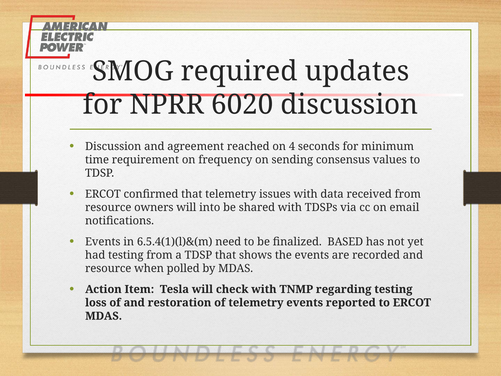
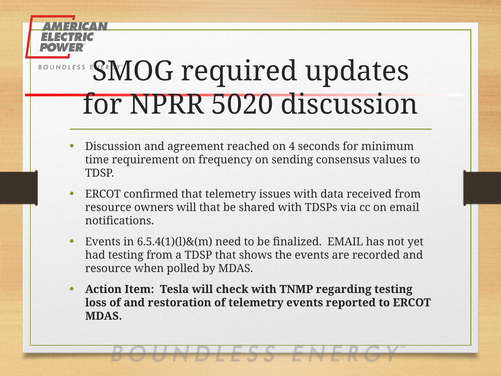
6020: 6020 -> 5020 (242, 105)
will into: into -> that (210, 207)
finalized BASED: BASED -> EMAIL (345, 242)
